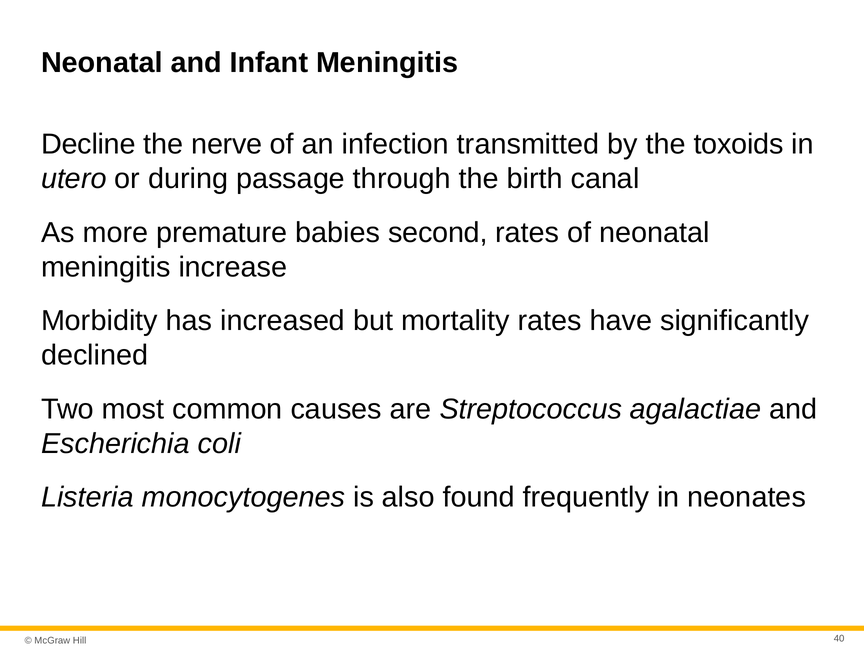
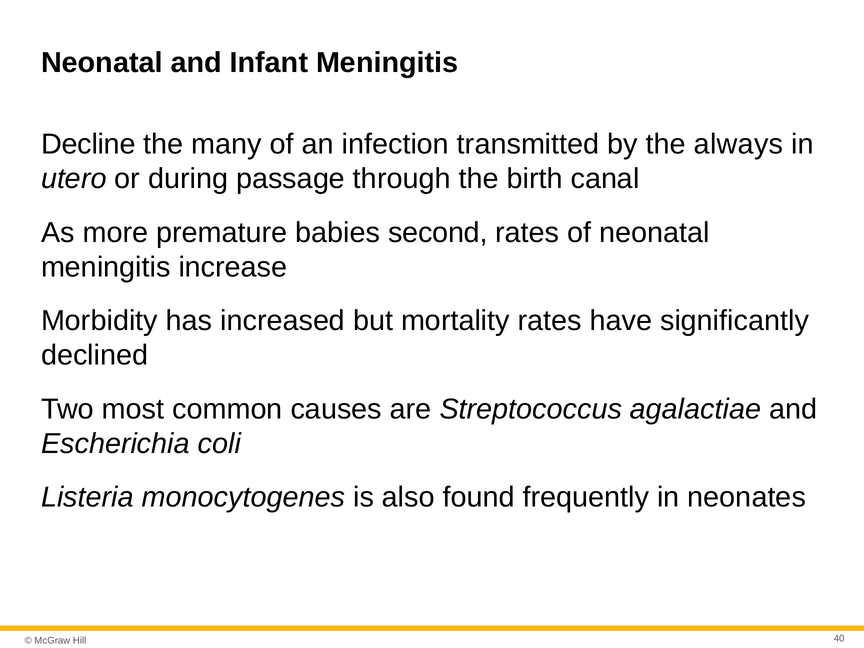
nerve: nerve -> many (227, 144)
toxoids: toxoids -> always (738, 144)
